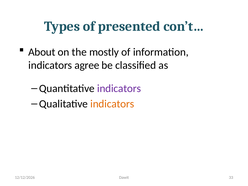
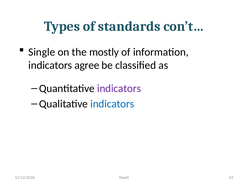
presented: presented -> standards (129, 26)
About: About -> Single (42, 52)
indicators colour: orange -> blue (112, 104)
